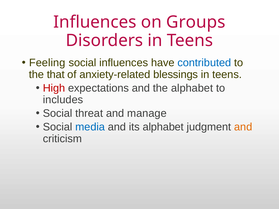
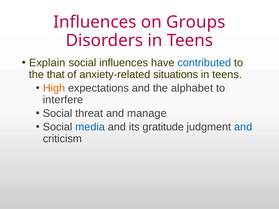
Feeling: Feeling -> Explain (47, 63)
blessings: blessings -> situations (176, 75)
High colour: red -> orange (54, 88)
includes: includes -> interfere (63, 100)
its alphabet: alphabet -> gratitude (163, 127)
and colour: orange -> blue (243, 127)
